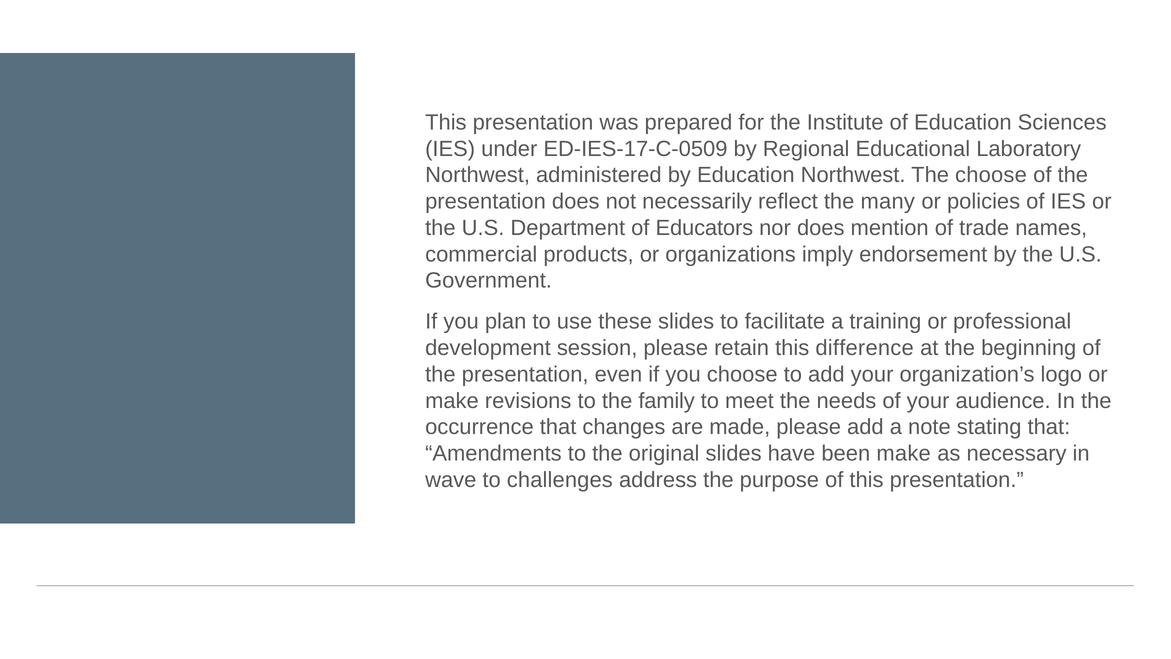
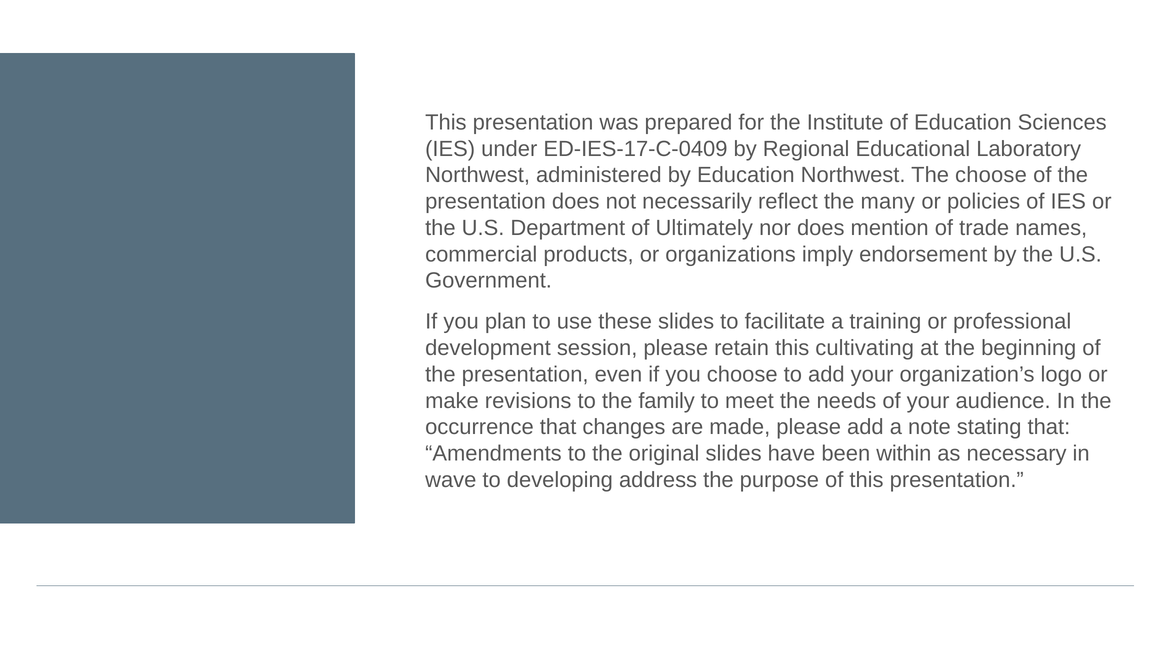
ED-IES-17-C-0509: ED-IES-17-C-0509 -> ED-IES-17-C-0409 (635, 149)
Educators: Educators -> Ultimately (704, 228)
difference: difference -> cultivating (865, 348)
been make: make -> within (904, 453)
challenges: challenges -> developing (560, 480)
